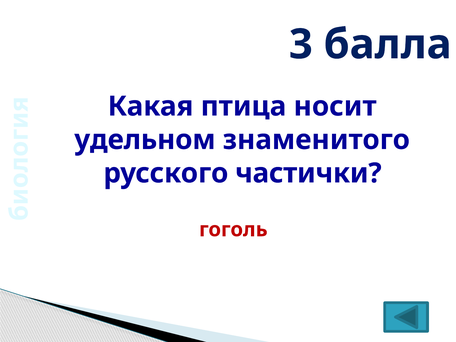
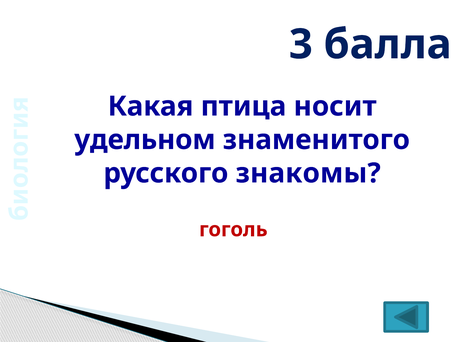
частички: частички -> знакомы (308, 173)
